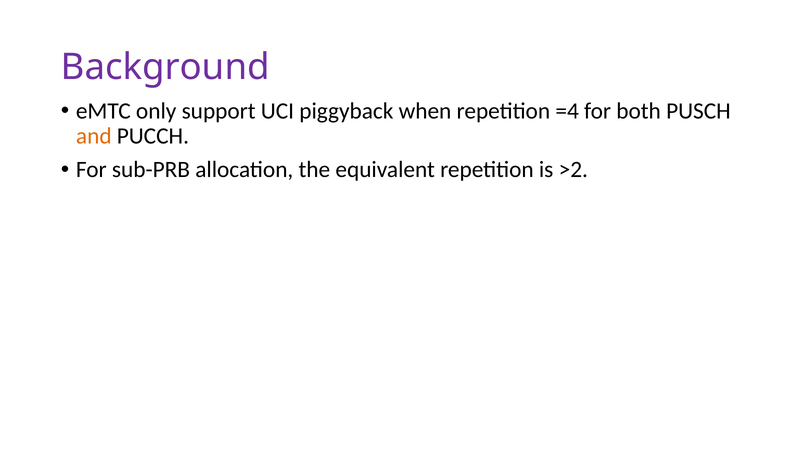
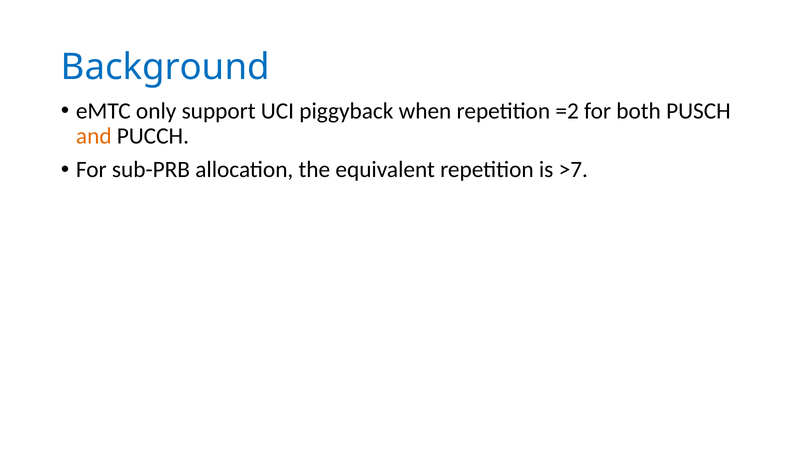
Background colour: purple -> blue (165, 67)
=4: =4 -> =2 (567, 111)
>2: >2 -> >7 (573, 170)
